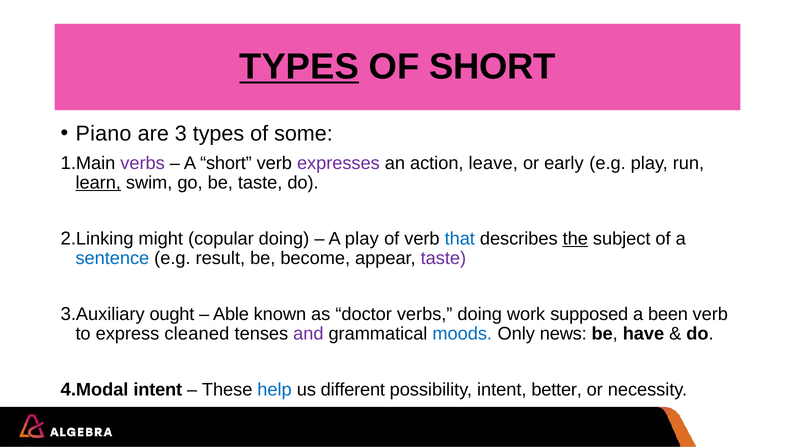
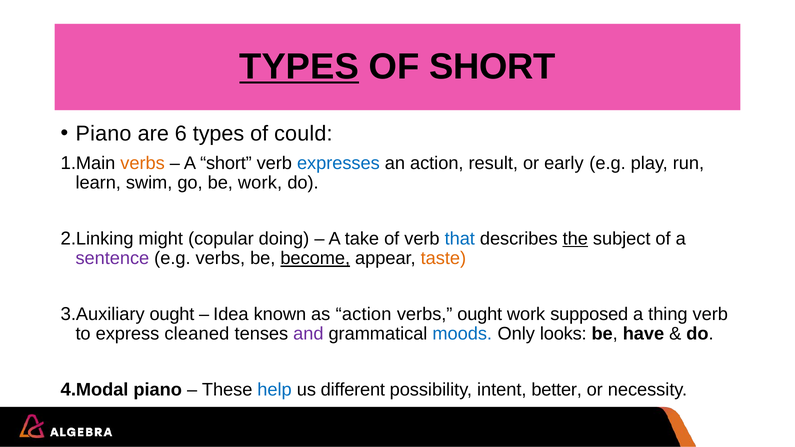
3: 3 -> 6 (181, 134)
some: some -> could (303, 134)
verbs colour: purple -> orange (143, 163)
expresses colour: purple -> blue (338, 163)
leave: leave -> result (493, 163)
learn underline: present -> none (98, 183)
be taste: taste -> work (260, 183)
A play: play -> take (362, 239)
sentence colour: blue -> purple (112, 258)
e.g result: result -> verbs (220, 258)
become underline: none -> present (315, 258)
taste colour: purple -> orange (443, 258)
Able: Able -> Idea (231, 314)
as doctor: doctor -> action (364, 314)
verbs doing: doing -> ought (480, 314)
been: been -> thing (668, 314)
news: news -> looks (563, 334)
intent: intent -> piano (158, 390)
